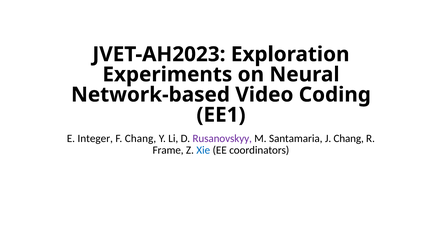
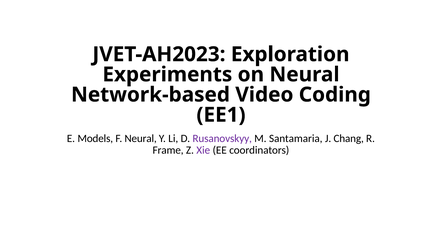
Integer: Integer -> Models (95, 138)
F Chang: Chang -> Neural (141, 138)
Xie colour: blue -> purple (203, 150)
